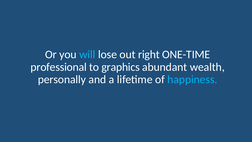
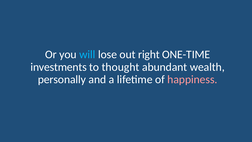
professional: professional -> investments (59, 67)
graphics: graphics -> thought (121, 67)
happiness colour: light blue -> pink (192, 79)
